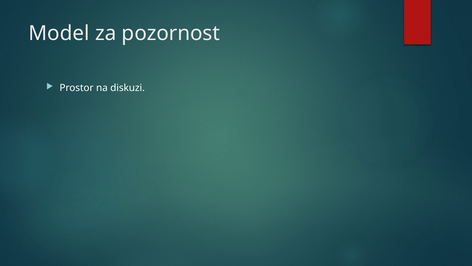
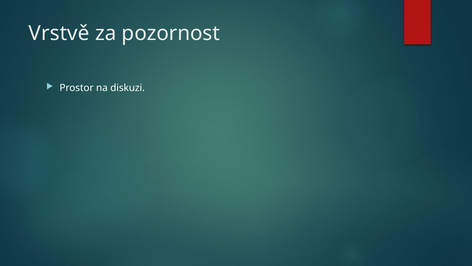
Model: Model -> Vrstvě (59, 33)
